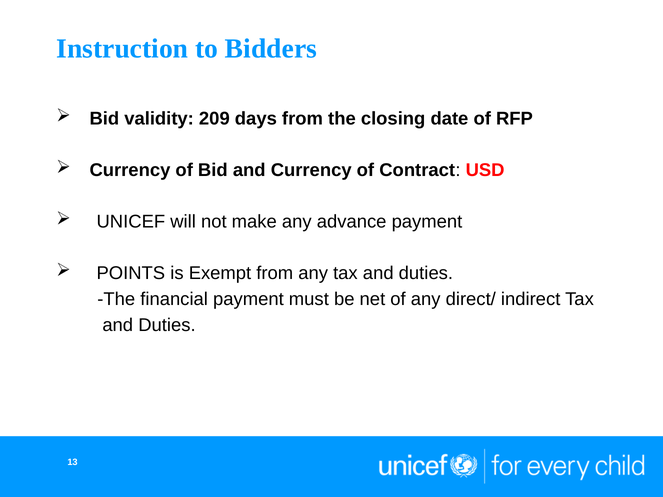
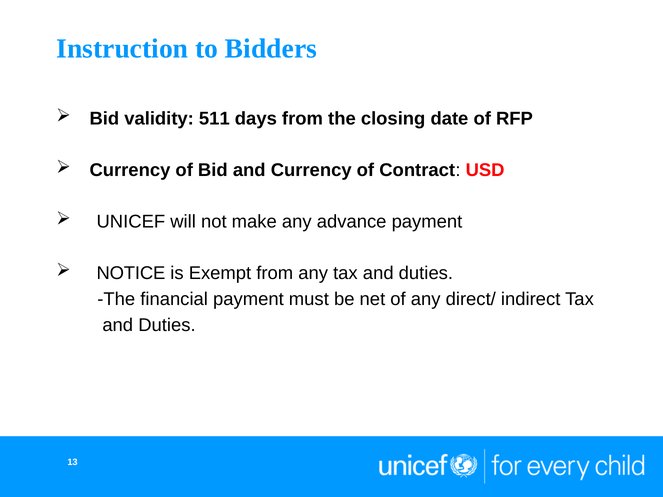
209: 209 -> 511 (214, 119)
POINTS: POINTS -> NOTICE (131, 274)
